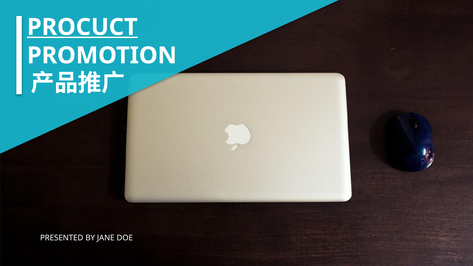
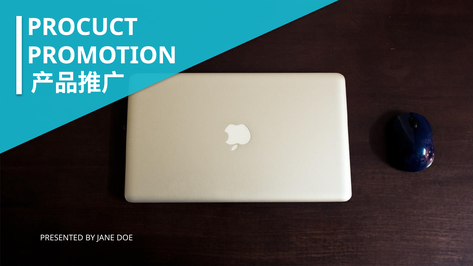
PROCUCT underline: present -> none (82, 27)
